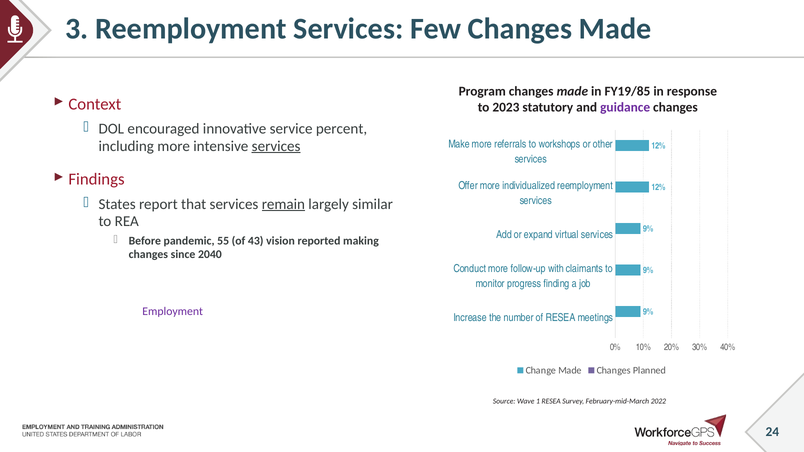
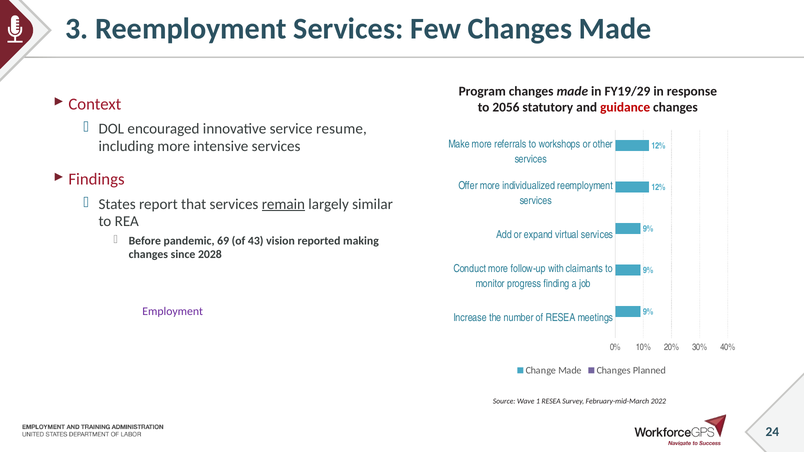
FY19/85: FY19/85 -> FY19/29 (627, 92)
2023: 2023 -> 2056 (506, 108)
guidance colour: purple -> red (625, 108)
percent: percent -> resume (341, 129)
services underline: present -> none (276, 146)
55: 55 -> 69 (223, 241)
2040: 2040 -> 2028 (210, 254)
